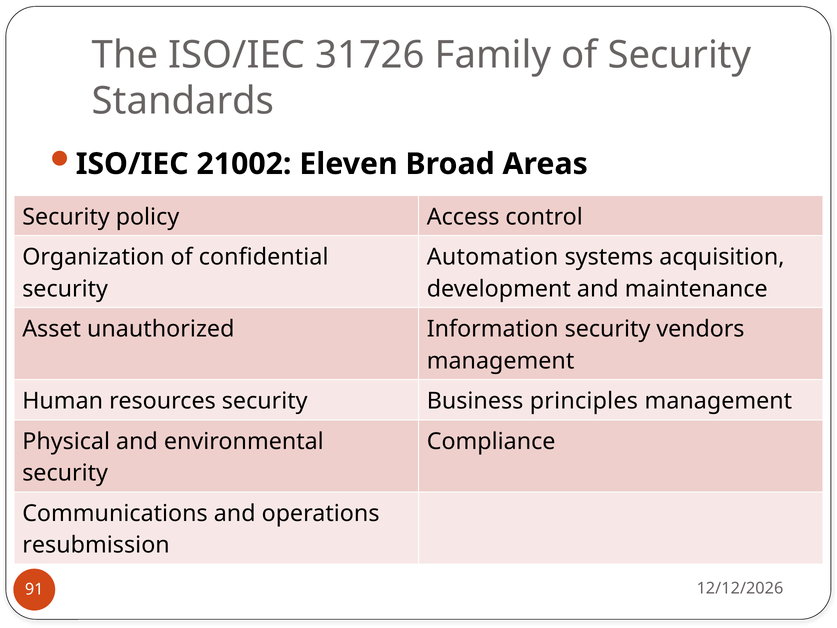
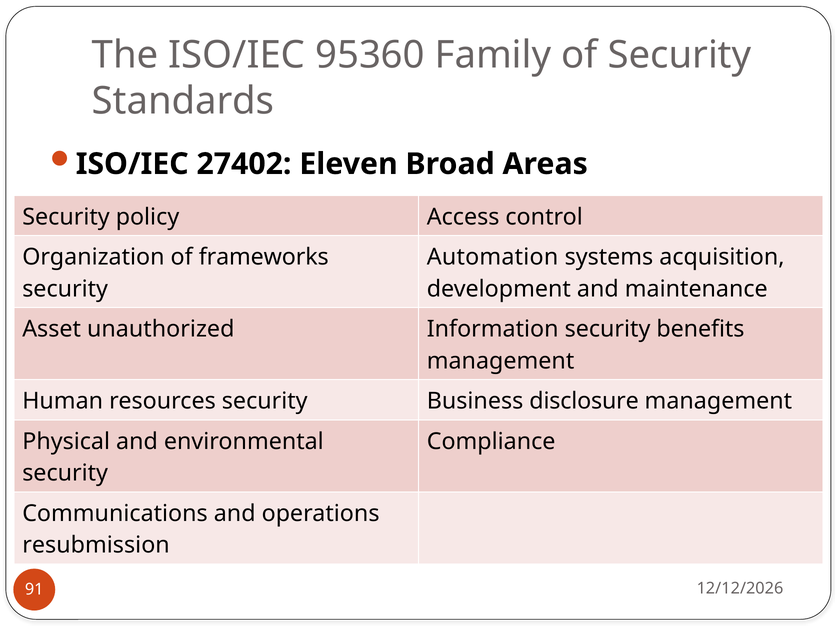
31726: 31726 -> 95360 (370, 55)
21002: 21002 -> 27402 (244, 164)
confidential: confidential -> frameworks (264, 257)
vendors: vendors -> benefits (700, 329)
principles: principles -> disclosure (584, 401)
